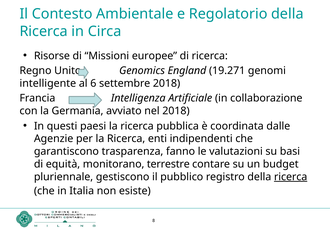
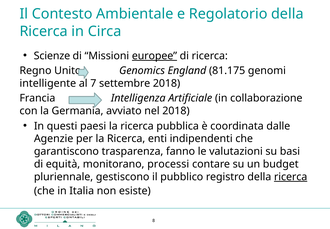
Risorse: Risorse -> Scienze (52, 56)
europee underline: none -> present (154, 56)
19.271: 19.271 -> 81.175 (227, 70)
6: 6 -> 7 (93, 83)
terrestre: terrestre -> processi (168, 164)
